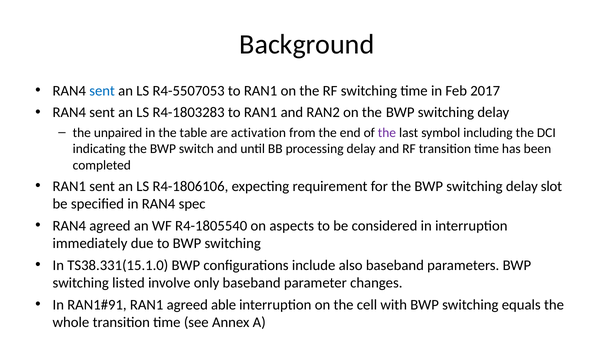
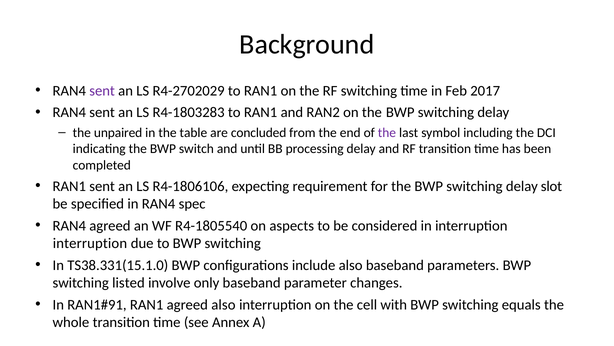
sent colour: blue -> purple (102, 91)
R4-5507053: R4-5507053 -> R4-2702029 (189, 91)
activation: activation -> concluded (259, 133)
immediately: immediately -> interruption (90, 243)
agreed able: able -> also (223, 304)
